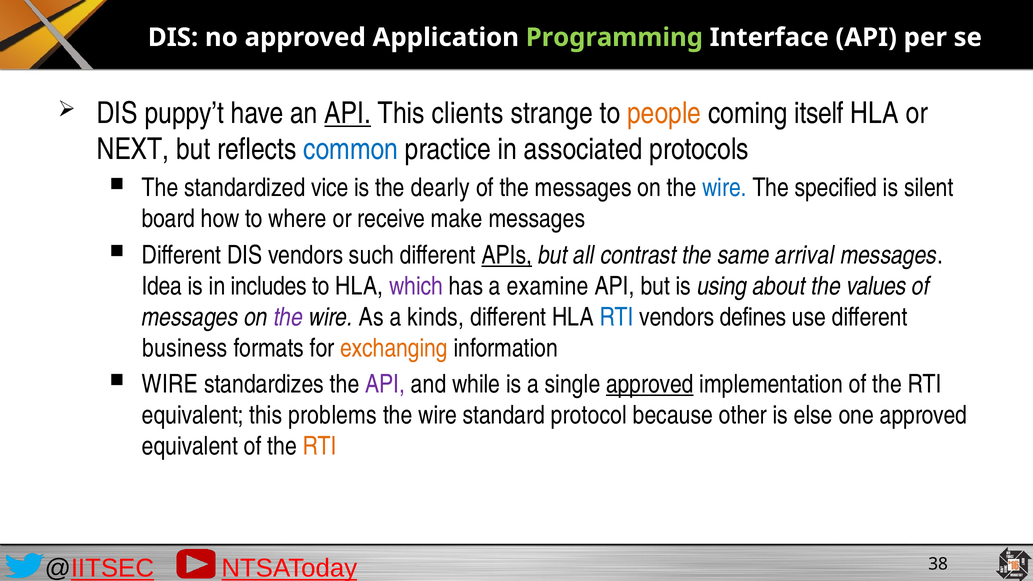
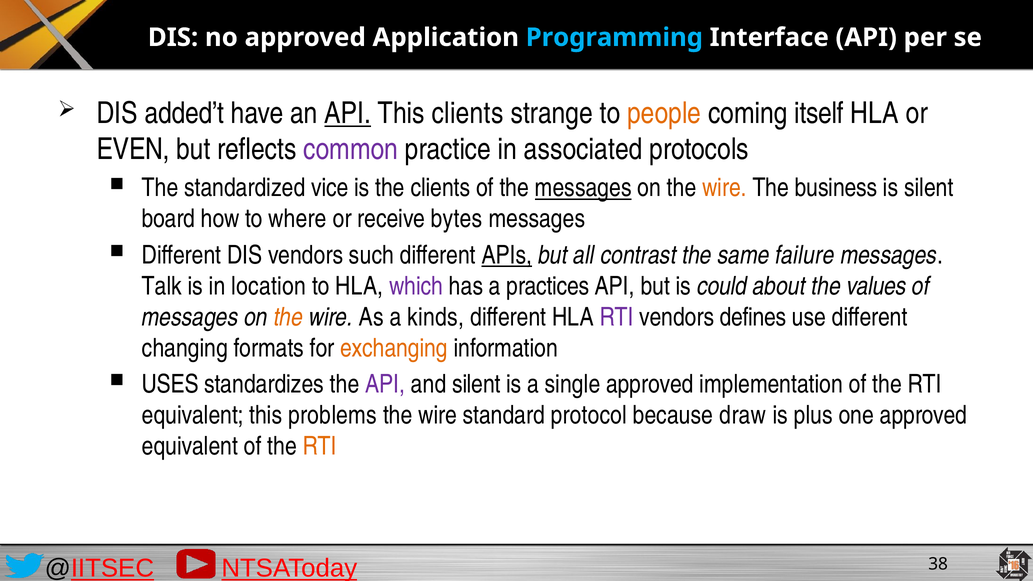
Programming colour: light green -> light blue (614, 37)
puppy’t: puppy’t -> added’t (184, 113)
NEXT: NEXT -> EVEN (133, 149)
common colour: blue -> purple (351, 149)
the dearly: dearly -> clients (440, 188)
messages underline: none -> present (583, 188)
wire colour: blue -> orange (725, 188)
specified: specified -> business (836, 188)
make: make -> bytes (457, 219)
arrival: arrival -> failure (805, 255)
Idea: Idea -> Talk (162, 286)
includes: includes -> location (269, 286)
examine: examine -> practices (548, 286)
using: using -> could (722, 286)
the colour: purple -> orange (288, 317)
RTI colour: blue -> purple (617, 317)
business: business -> changing (185, 348)
WIRE: WIRE -> USES (170, 384)
and while: while -> silent (476, 384)
approved underline: present -> none (650, 384)
other: other -> draw (743, 415)
else: else -> plus (813, 415)
